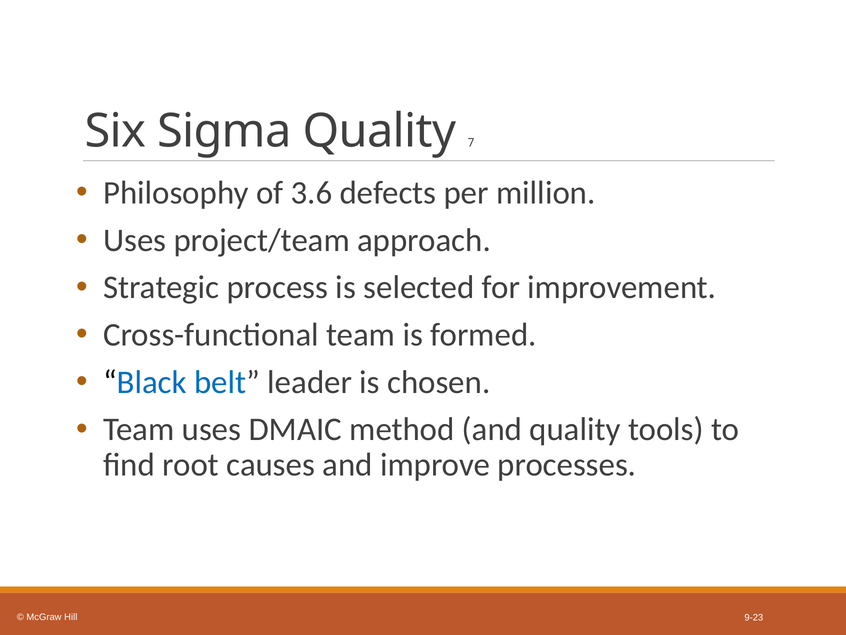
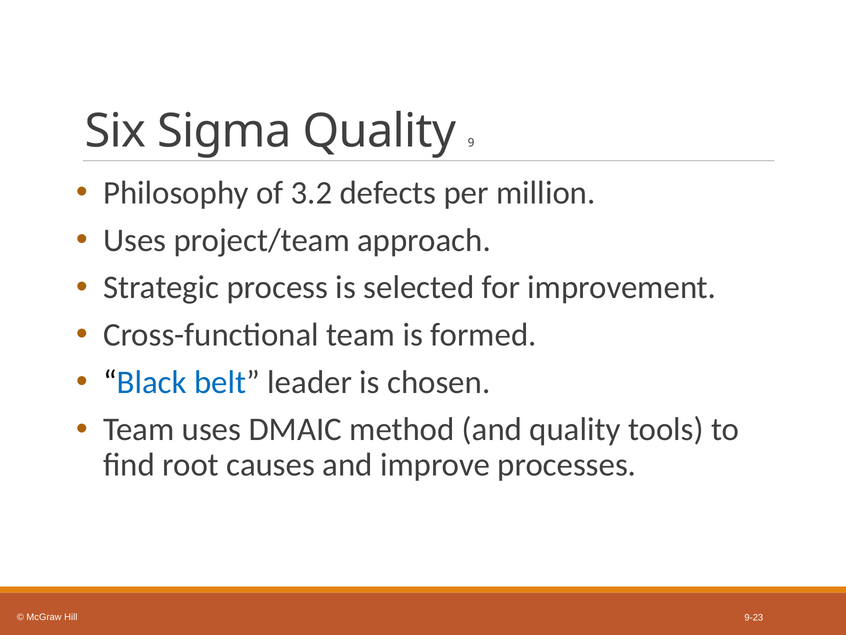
7: 7 -> 9 (471, 143)
3.6: 3.6 -> 3.2 (312, 193)
